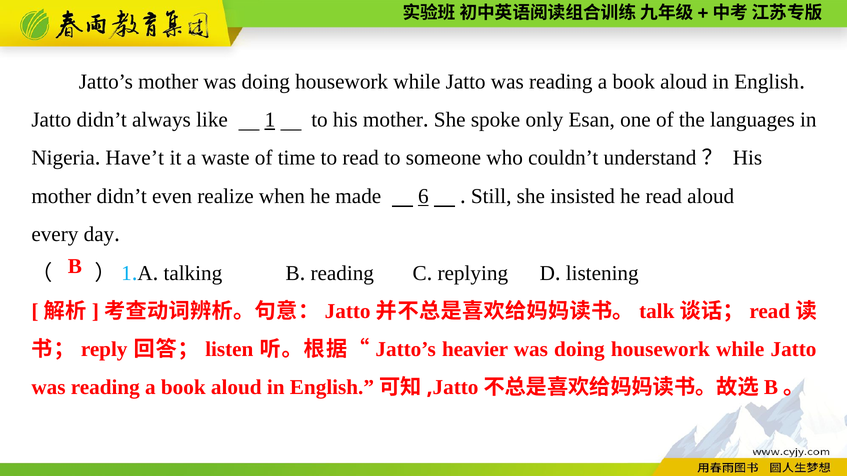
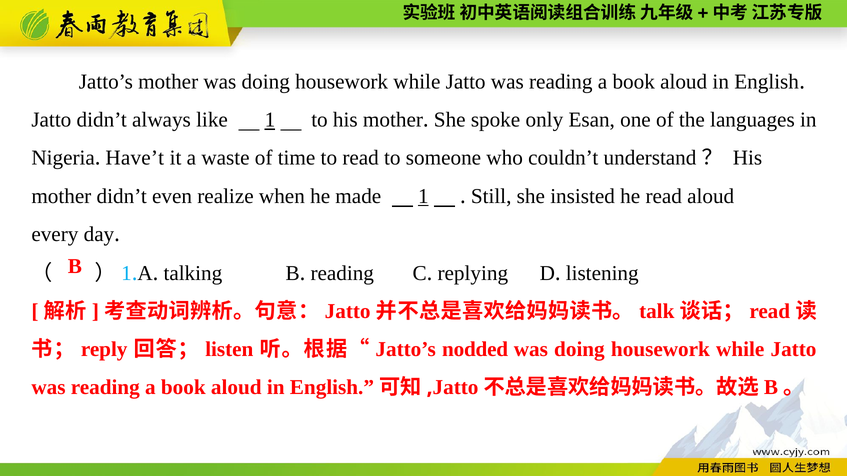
made 6: 6 -> 1 (423, 196)
heavier: heavier -> nodded (475, 349)
